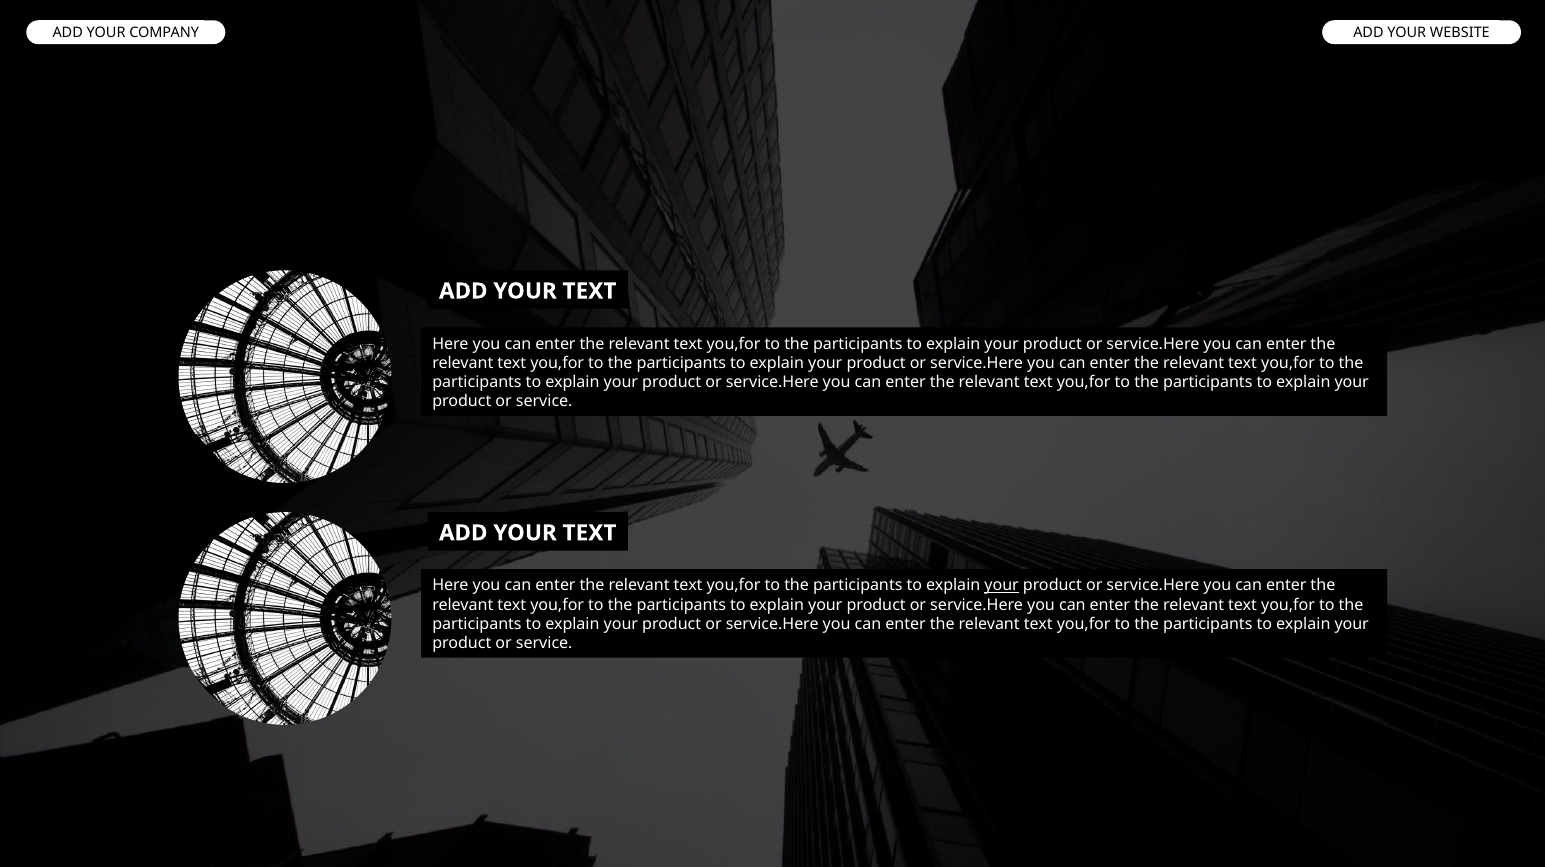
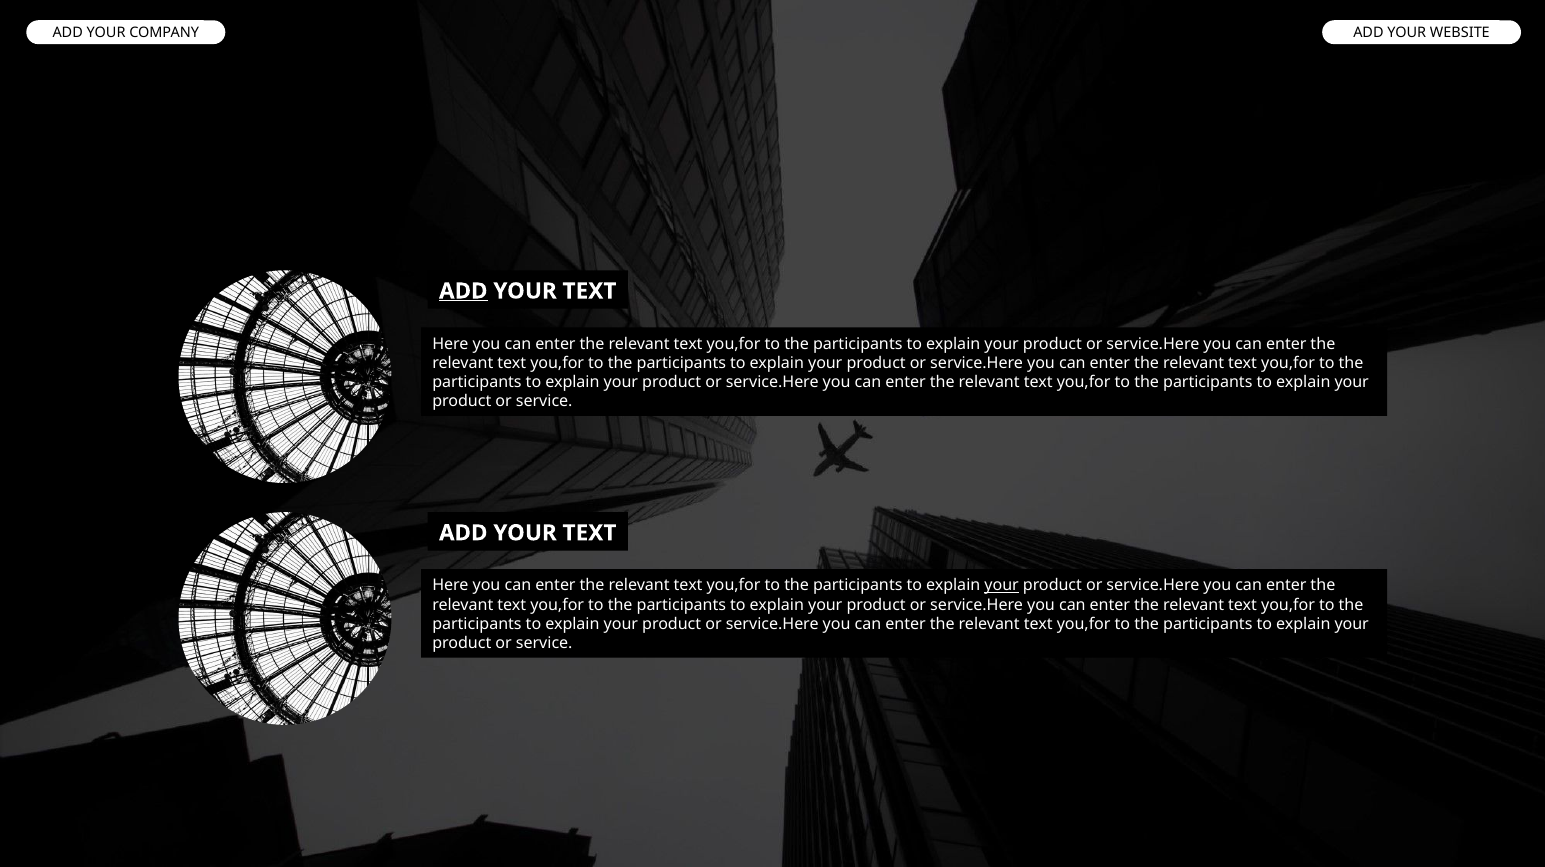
ADD underline: none -> present (463, 291)
